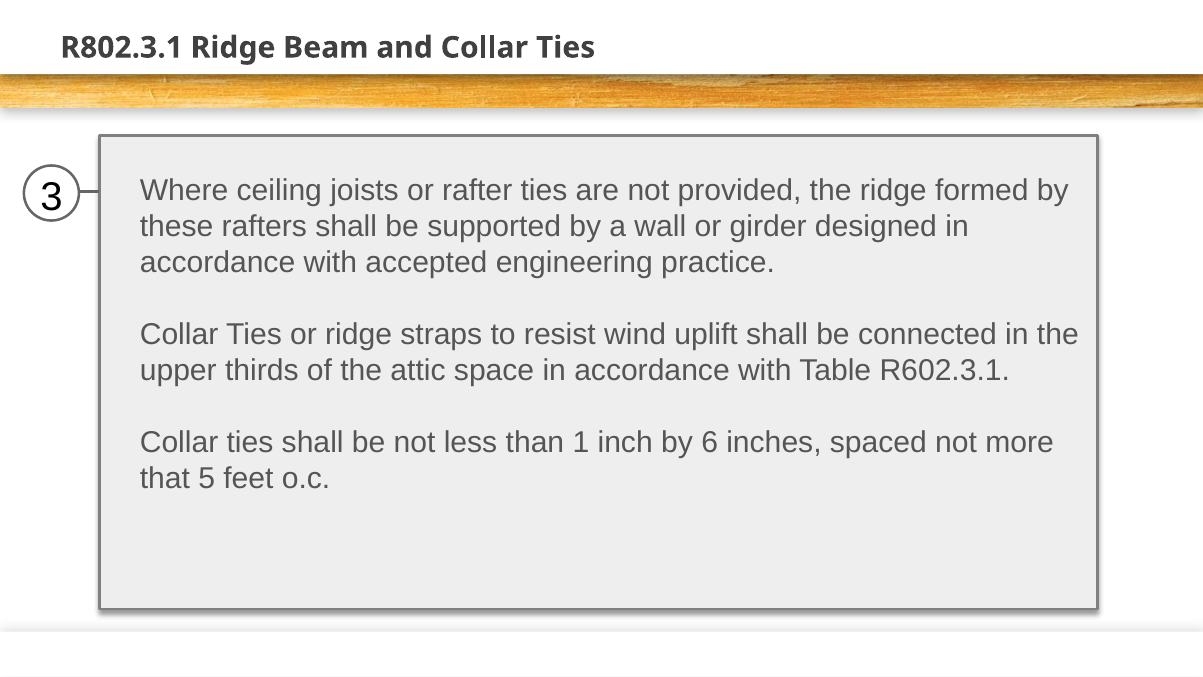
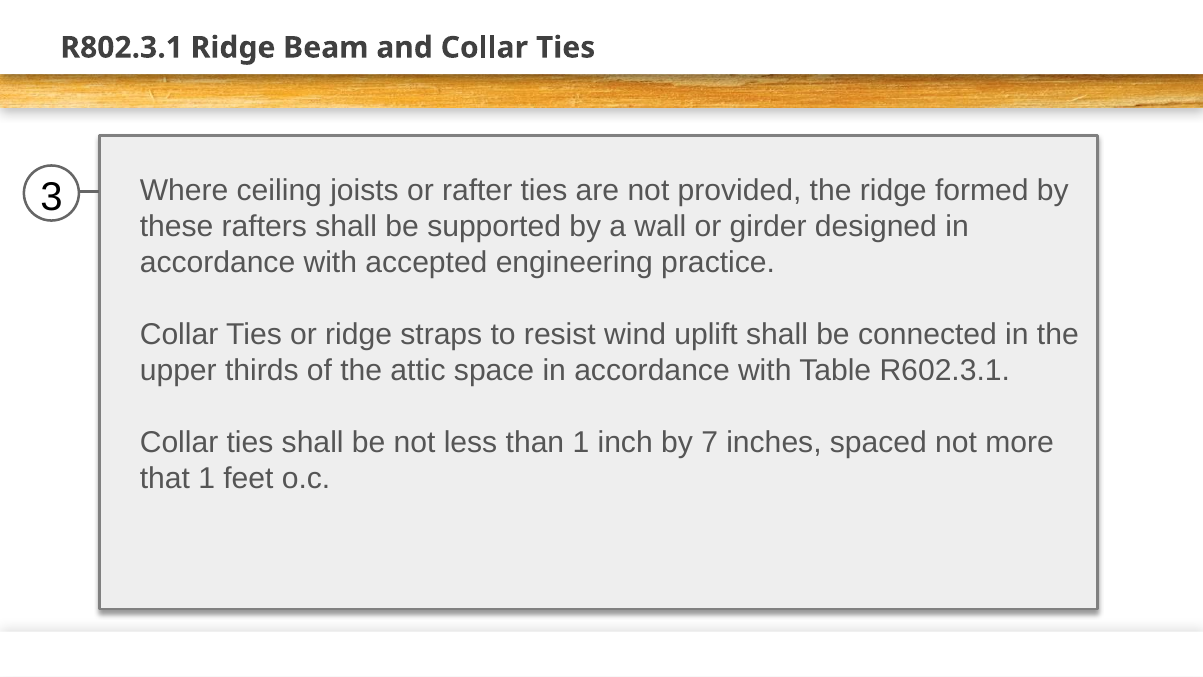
6: 6 -> 7 (710, 443)
that 5: 5 -> 1 (207, 479)
